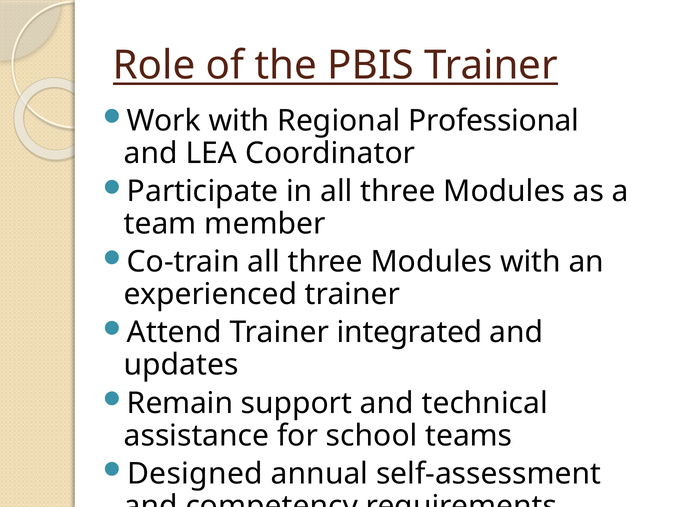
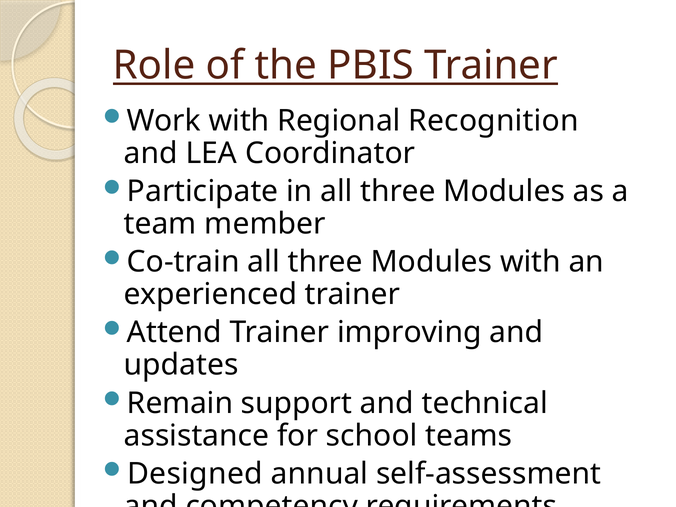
Professional: Professional -> Recognition (494, 121)
integrated: integrated -> improving (409, 333)
